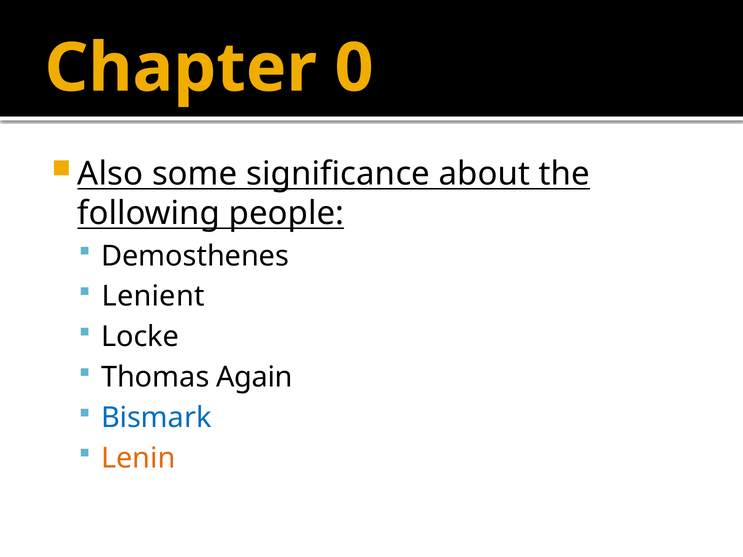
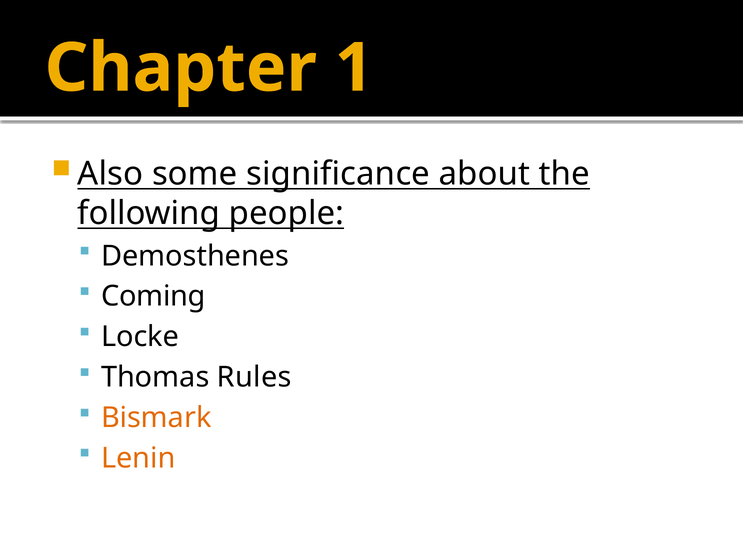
0: 0 -> 1 (354, 68)
Lenient: Lenient -> Coming (153, 297)
Again: Again -> Rules (254, 378)
Bismark colour: blue -> orange (156, 418)
